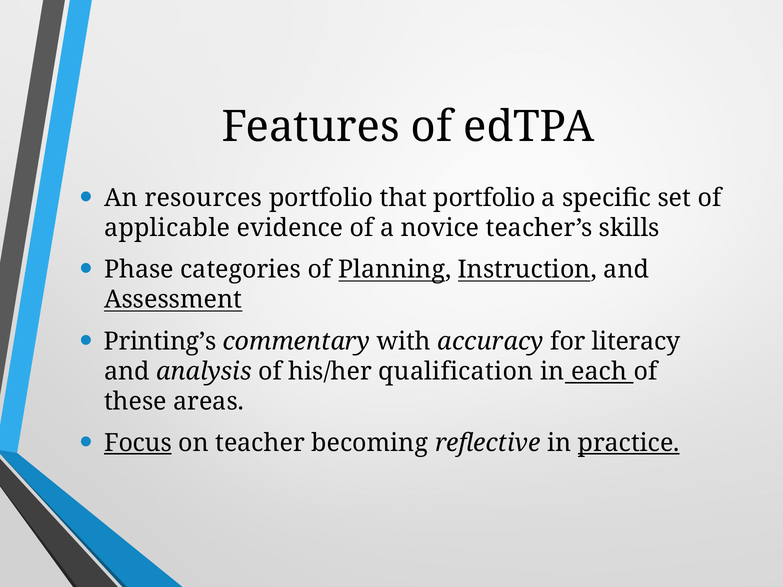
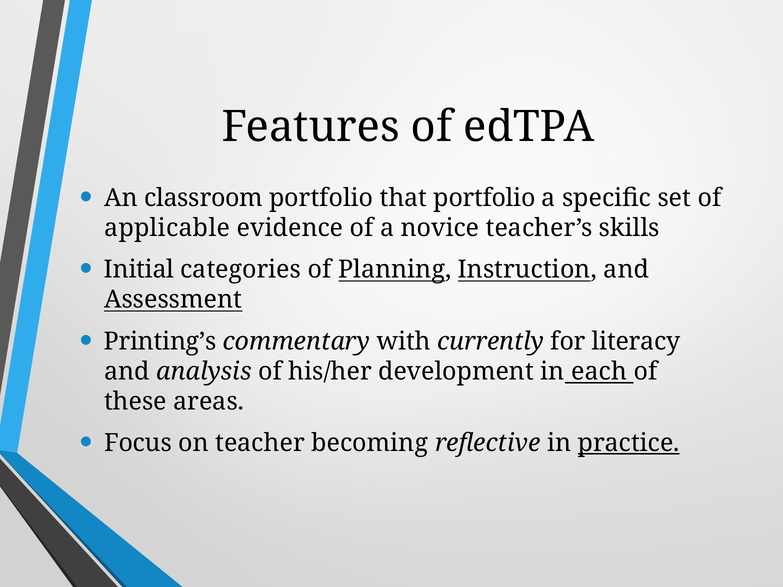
resources: resources -> classroom (204, 198)
Phase: Phase -> Initial (139, 270)
accuracy: accuracy -> currently (491, 341)
qualification: qualification -> development (456, 371)
Focus underline: present -> none (138, 443)
